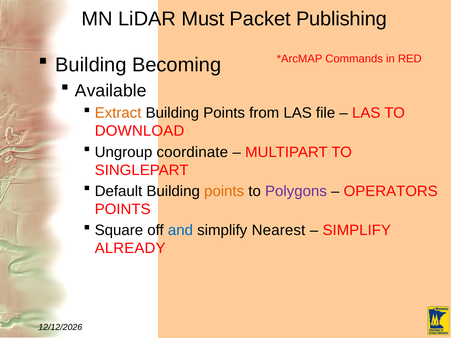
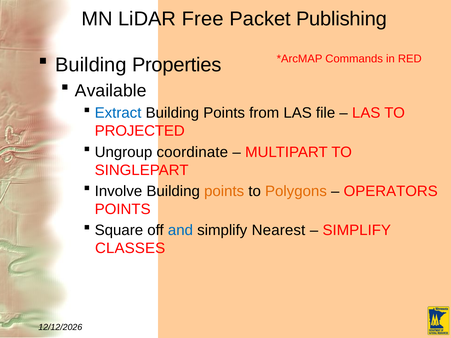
Must: Must -> Free (203, 19)
Becoming: Becoming -> Properties (177, 65)
Extract colour: orange -> blue (118, 113)
DOWNLOAD: DOWNLOAD -> PROJECTED (140, 131)
Default: Default -> Involve (118, 191)
Polygons colour: purple -> orange (296, 191)
ALREADY: ALREADY -> CLASSES (130, 248)
